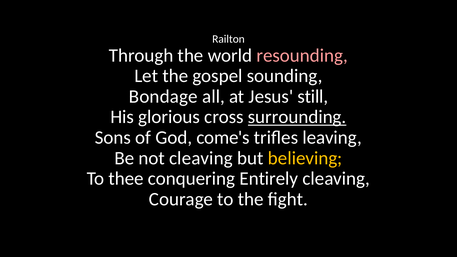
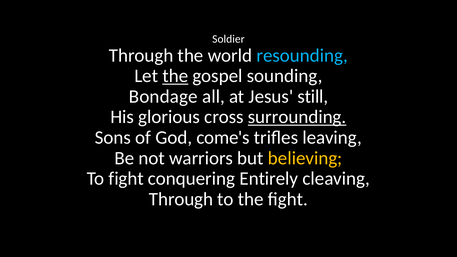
Railton: Railton -> Soldier (228, 39)
resounding colour: pink -> light blue (302, 55)
the underline: none -> present (175, 76)
not cleaving: cleaving -> warriors (201, 158)
To thee: thee -> fight (126, 179)
Courage: Courage -> Through (181, 199)
